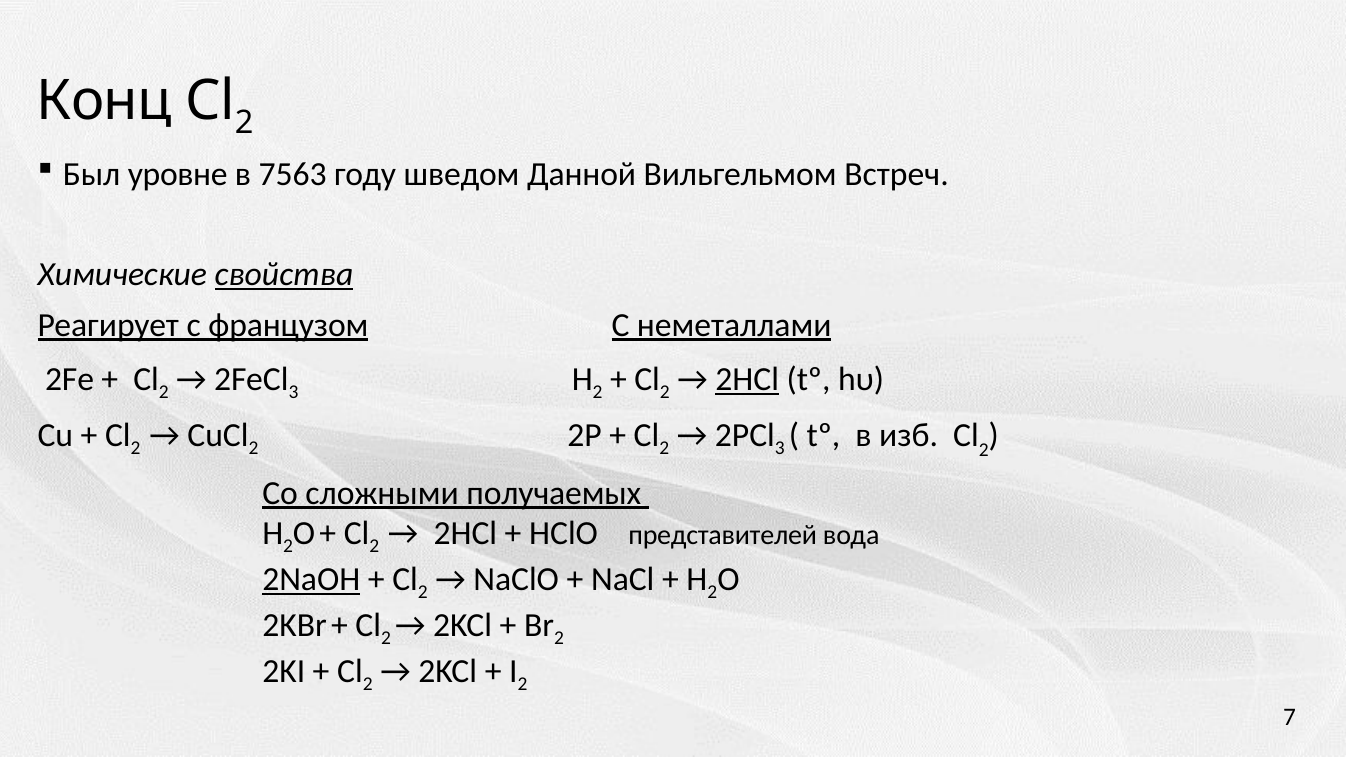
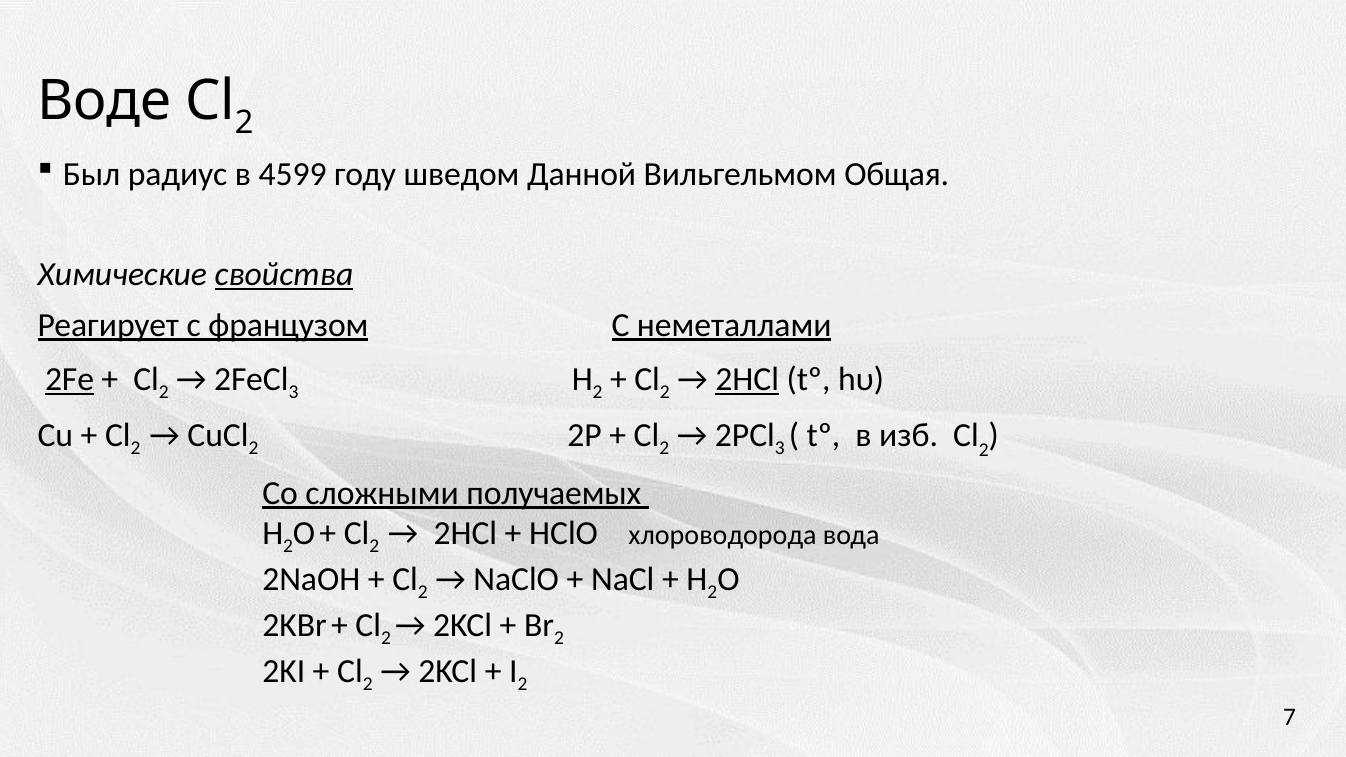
Конц: Конц -> Воде (104, 101)
уровне: уровне -> радиус (178, 174)
7563: 7563 -> 4599 (293, 174)
Встреч: Встреч -> Общая (897, 174)
2Fe underline: none -> present (70, 379)
представителей: представителей -> хлороводорода (723, 535)
2NaOH underline: present -> none (311, 579)
